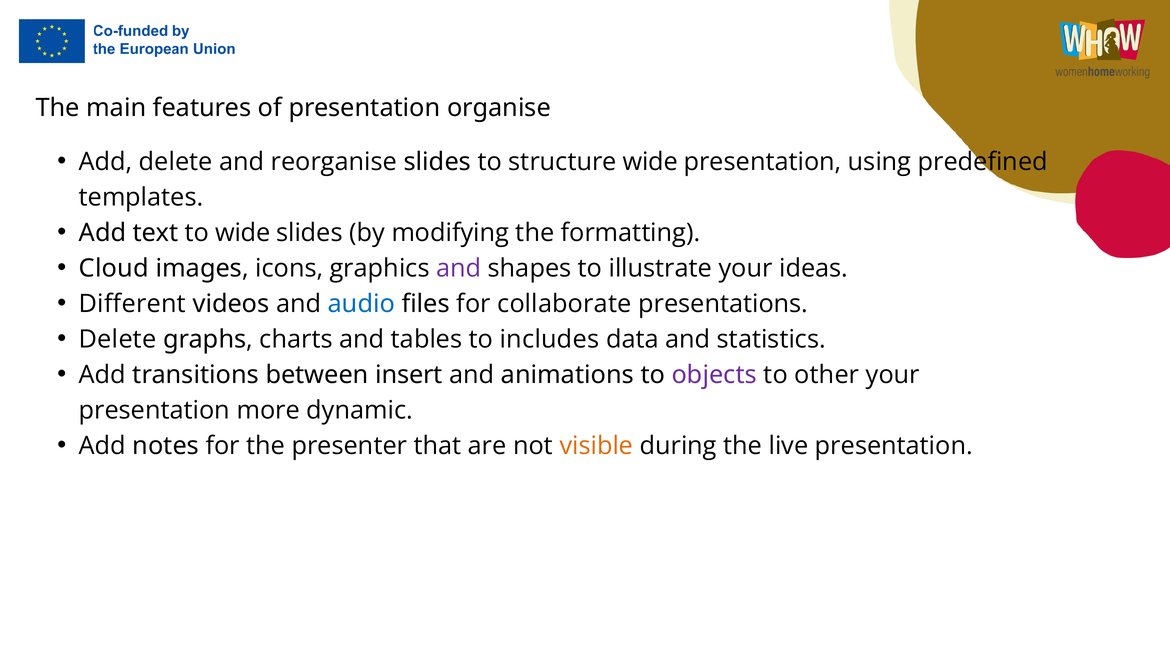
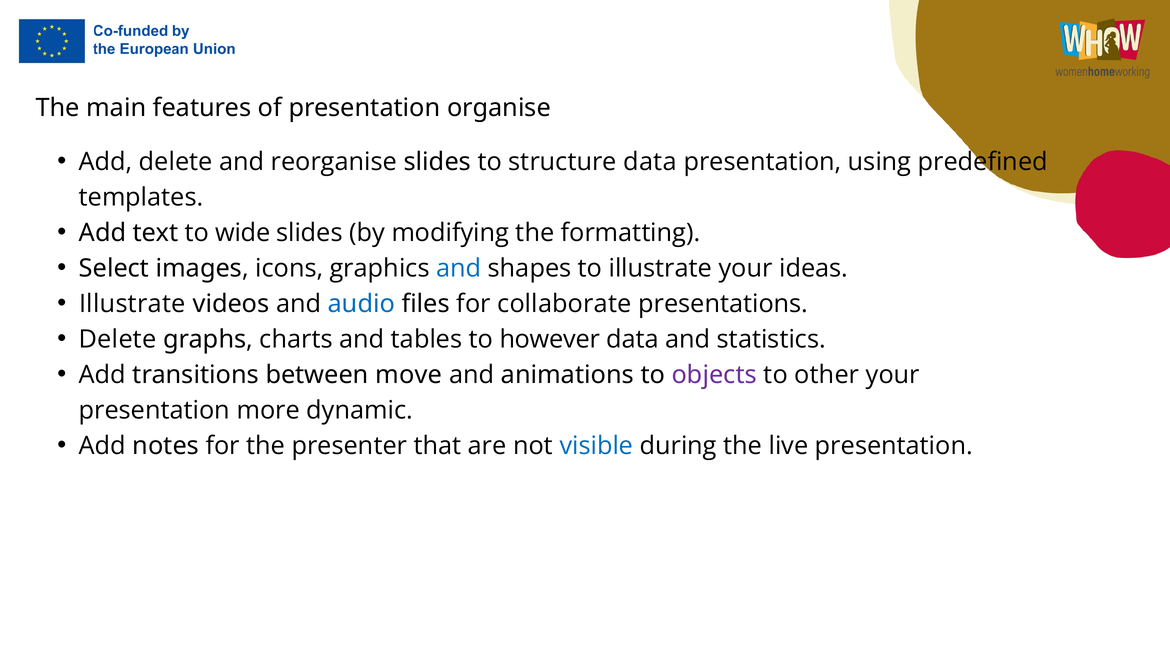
structure wide: wide -> data (650, 162)
Cloud: Cloud -> Select (114, 268)
and colour: purple -> blue (459, 268)
Different: Different -> Illustrate (132, 304)
includes: includes -> however (550, 339)
insert: insert -> move (409, 375)
visible colour: orange -> blue (596, 446)
